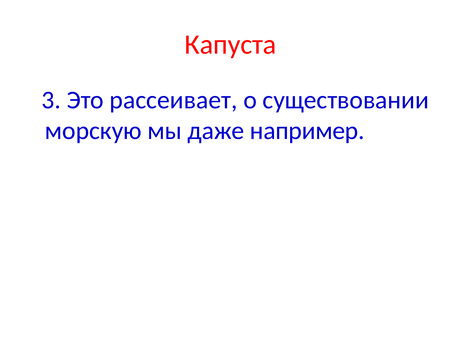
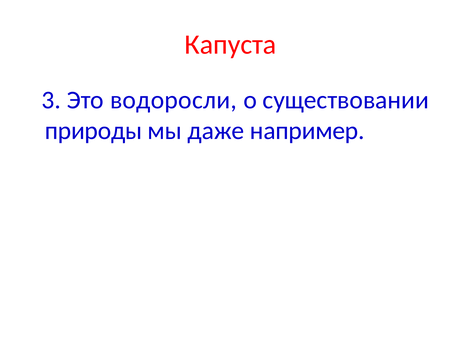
рассеивает: рассеивает -> водоросли (173, 100)
морскую: морскую -> природы (93, 131)
